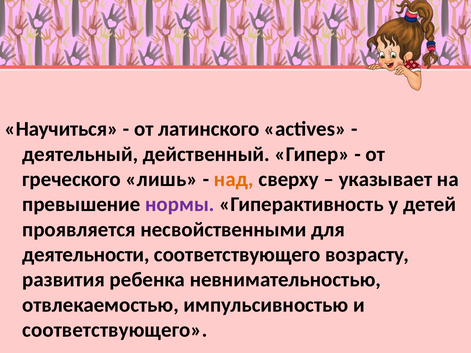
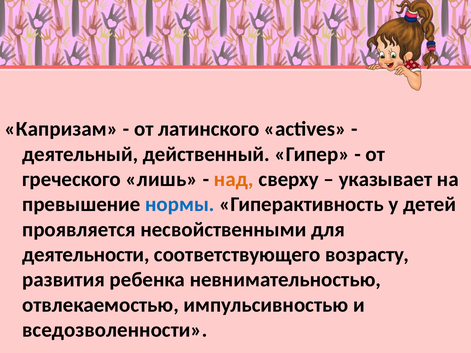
Научиться: Научиться -> Капризам (61, 129)
нормы colour: purple -> blue (180, 205)
соответствующего: соответствующего -> вседозволенности (115, 330)
